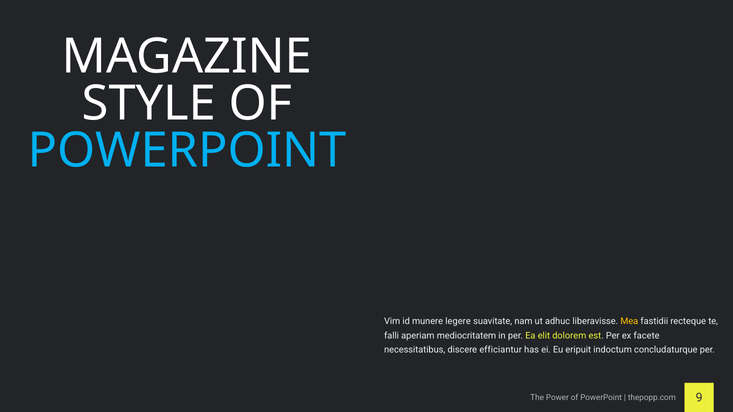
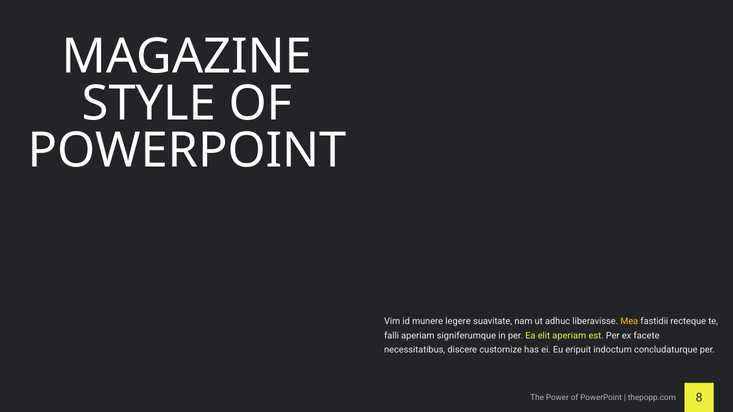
POWERPOINT colour: light blue -> white (187, 151)
mediocritatem: mediocritatem -> signiferumque (466, 336)
elit dolorem: dolorem -> aperiam (569, 336)
efficiantur: efficiantur -> customize (501, 350)
9: 9 -> 8 (699, 398)
